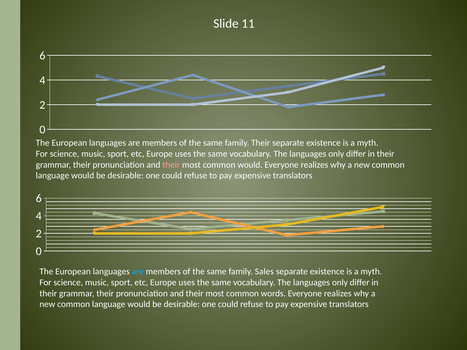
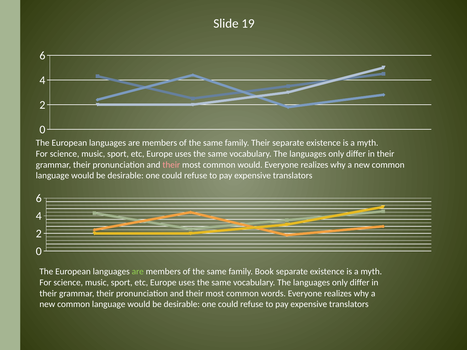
11: 11 -> 19 (248, 23)
are colour: light blue -> light green (138, 272)
Sales: Sales -> Book (264, 272)
